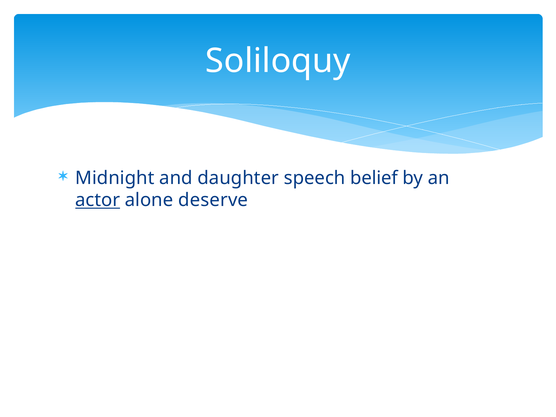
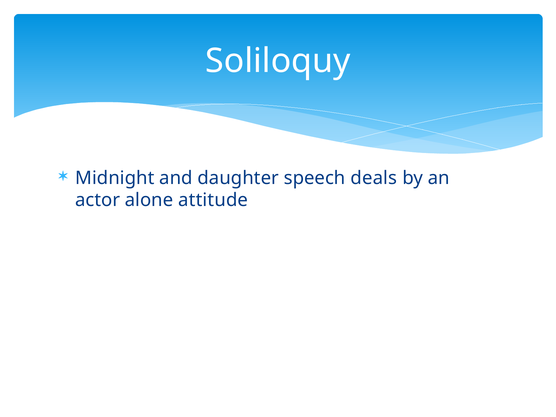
belief: belief -> deals (374, 178)
actor underline: present -> none (98, 200)
deserve: deserve -> attitude (213, 200)
